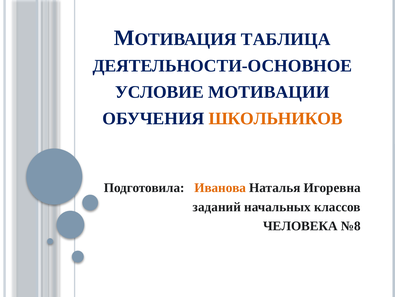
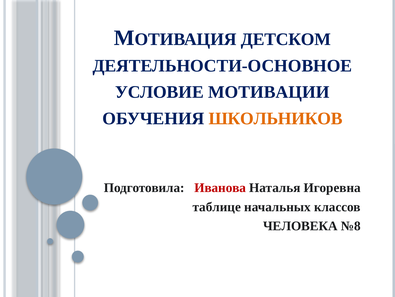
ТАБЛИЦА: ТАБЛИЦА -> ДЕТСКОМ (286, 39)
Иванова colour: orange -> red (220, 187)
заданий: заданий -> таблице (217, 206)
